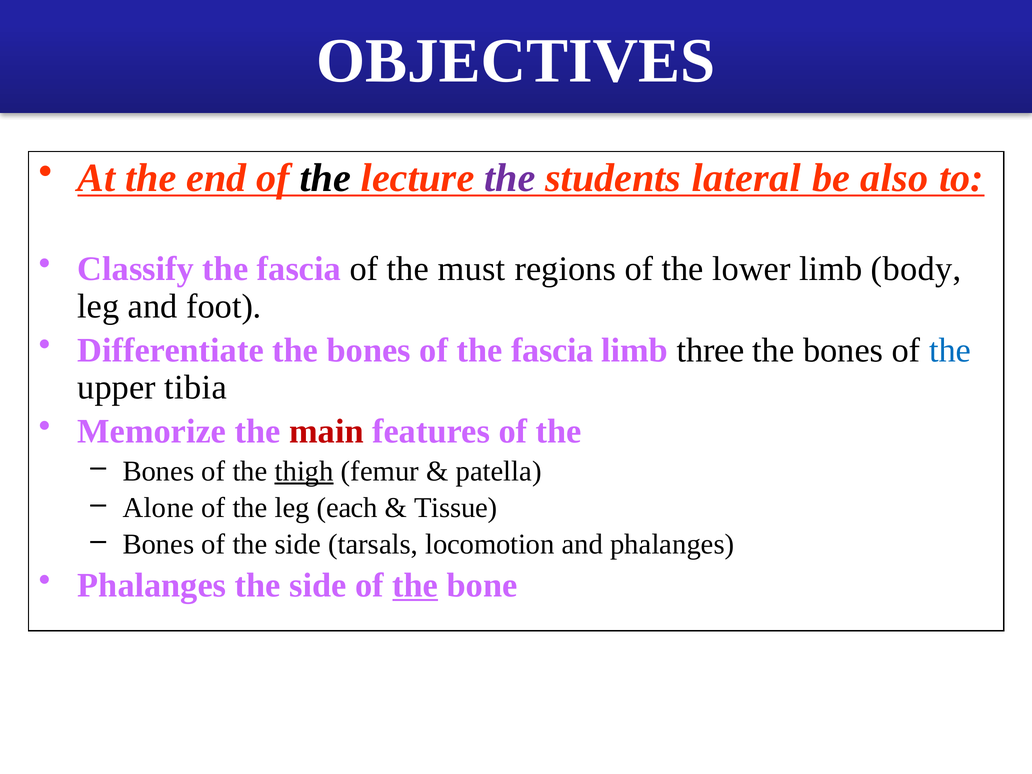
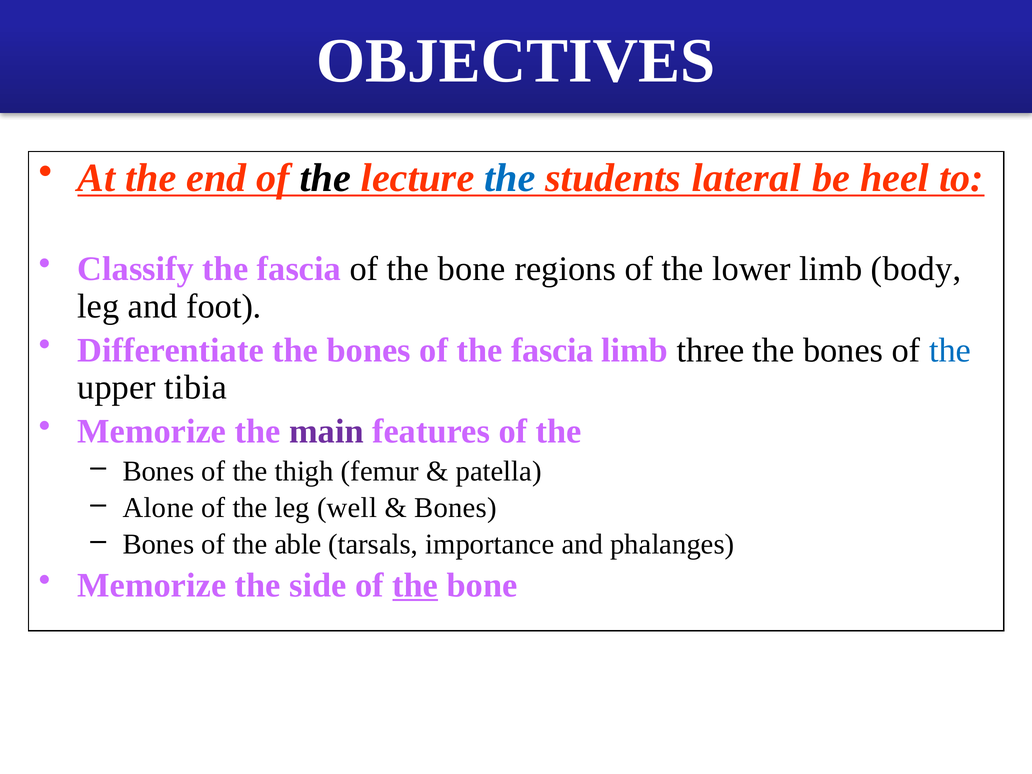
the colour: purple -> blue (510, 178)
also: also -> heel (895, 178)
must: must -> bone (472, 269)
main colour: red -> purple (326, 431)
thigh underline: present -> none (304, 471)
each: each -> well (347, 508)
Tissue: Tissue -> Bones (455, 508)
of the side: side -> able (298, 545)
locomotion: locomotion -> importance (490, 545)
Phalanges: Phalanges -> Memorize (152, 585)
